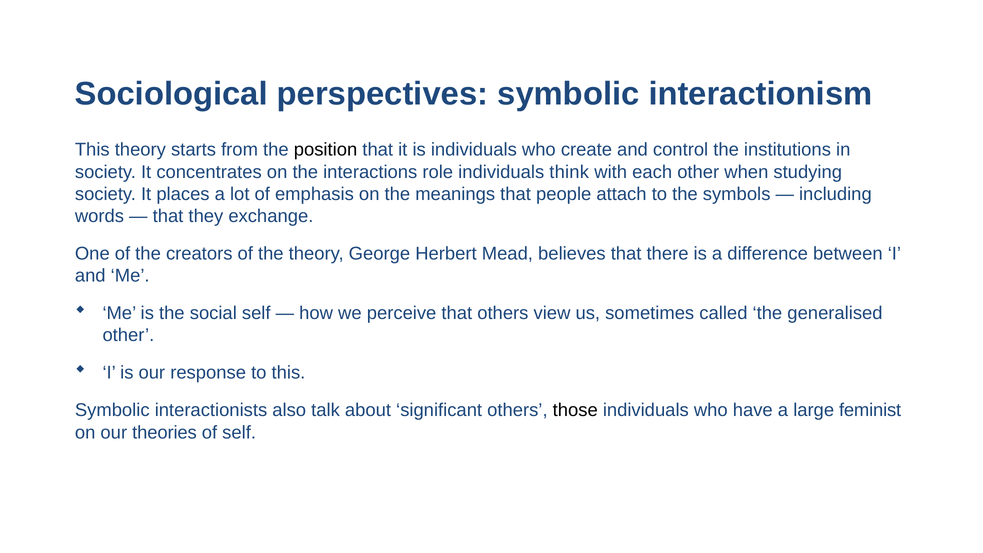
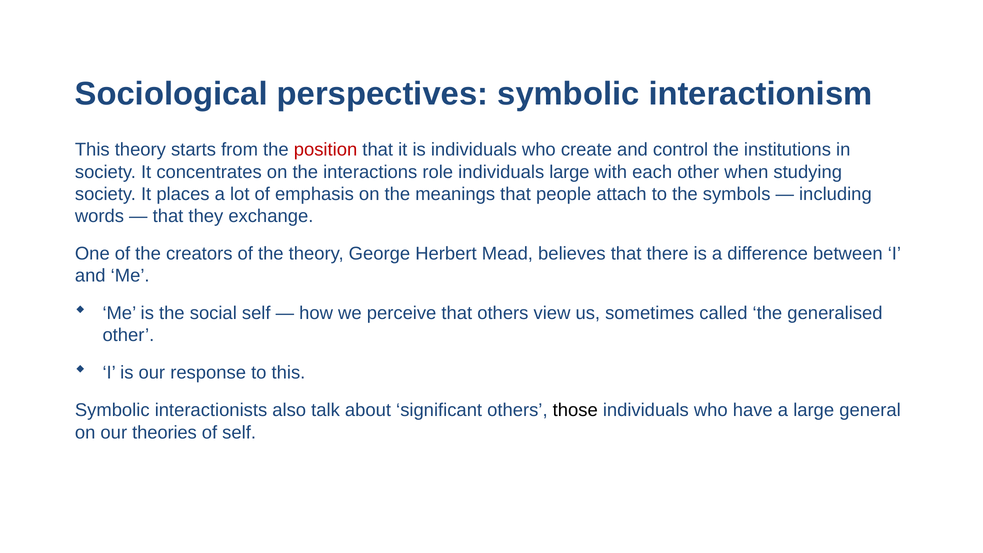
position colour: black -> red (326, 150)
individuals think: think -> large (569, 172)
feminist: feminist -> general (870, 410)
